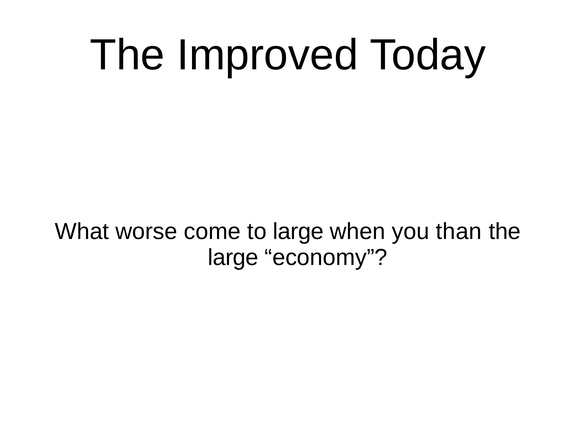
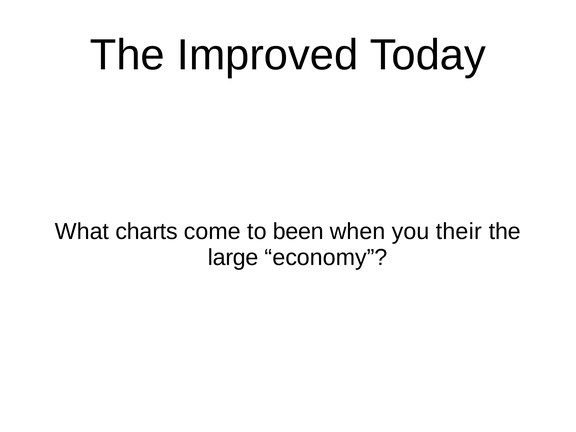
worse: worse -> charts (147, 232)
to large: large -> been (298, 232)
than: than -> their (459, 232)
